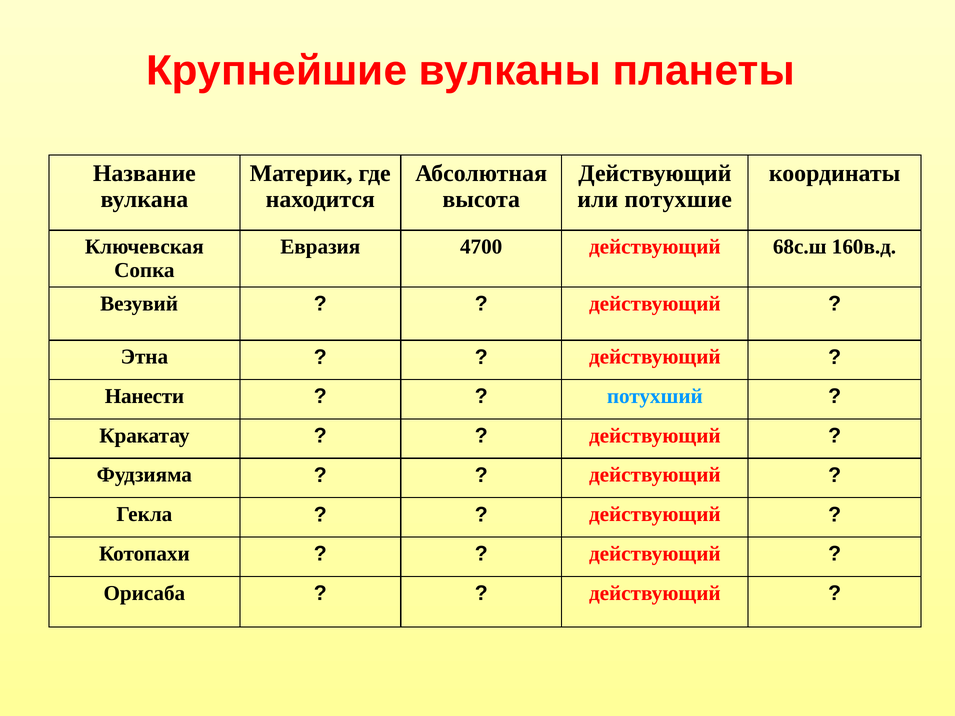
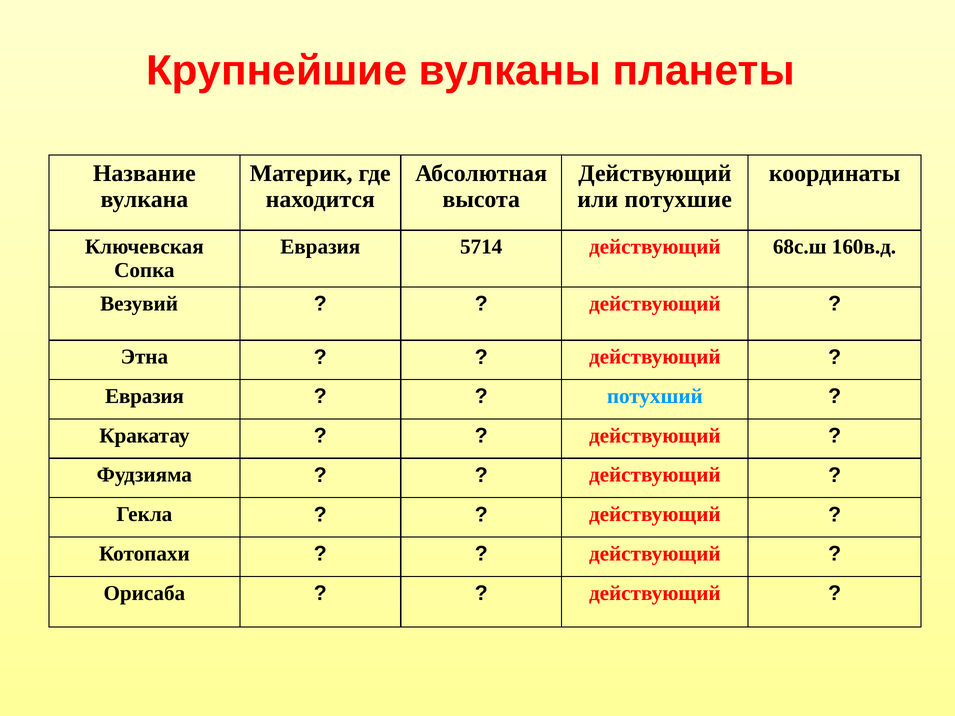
4700: 4700 -> 5714 (481, 247)
Нанести: Нанести -> Евразия (144, 396)
